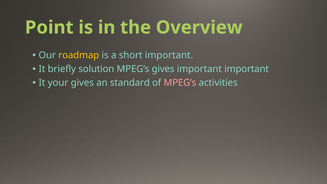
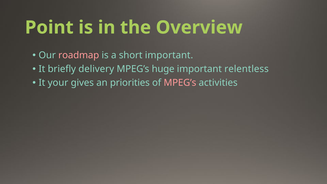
roadmap colour: yellow -> pink (79, 55)
solution: solution -> delivery (96, 69)
MPEG’s gives: gives -> huge (163, 69)
important important: important -> relentless (247, 69)
standard: standard -> priorities (130, 83)
